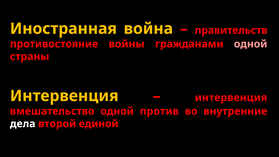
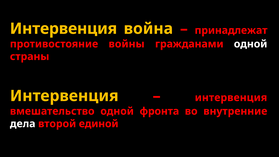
Иностранная: Иностранная -> Интервенция (63, 29)
правительств: правительств -> принадлежат (231, 30)
одной colour: pink -> white (251, 44)
против: против -> фронта (159, 111)
